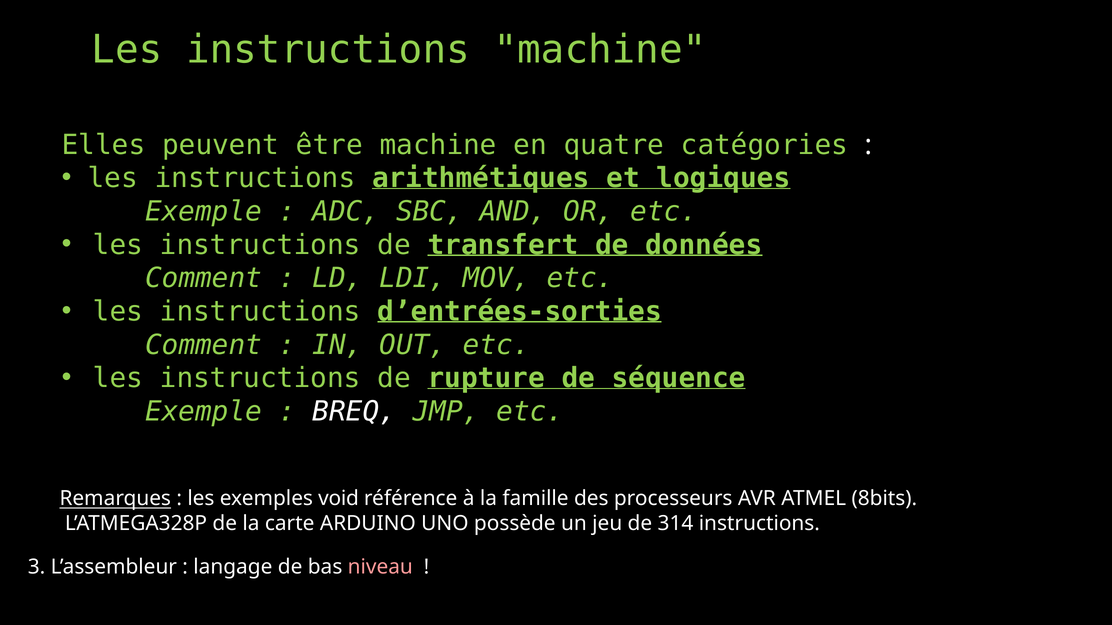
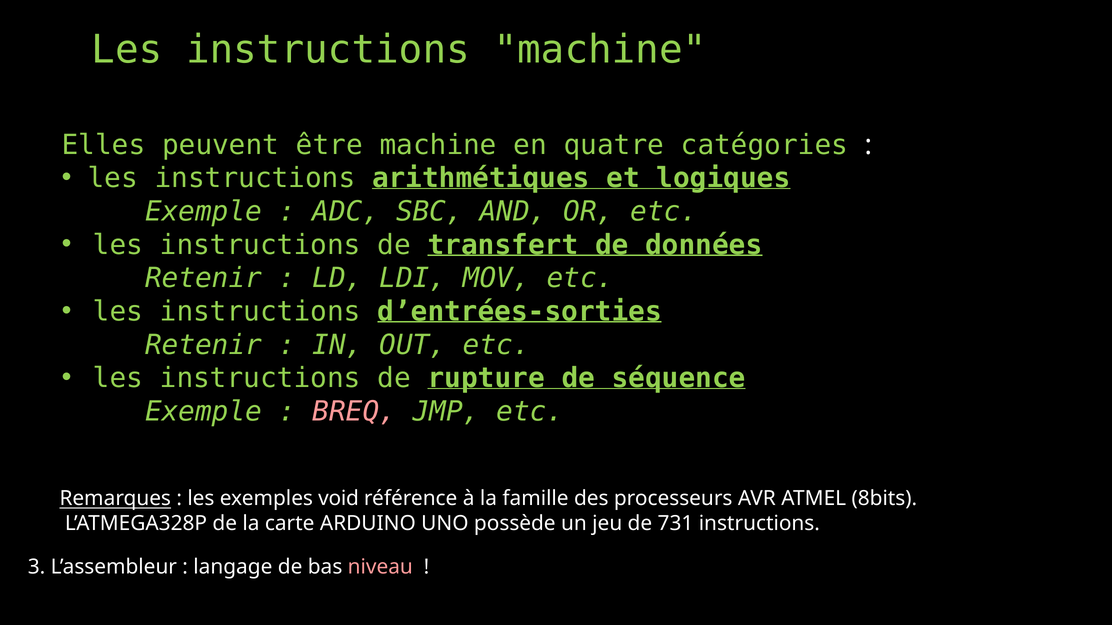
Comment: Comment -> Retenir (204, 278)
Comment: Comment -> Retenir (204, 345)
BREQ colour: white -> pink (354, 412)
314: 314 -> 731 (675, 524)
